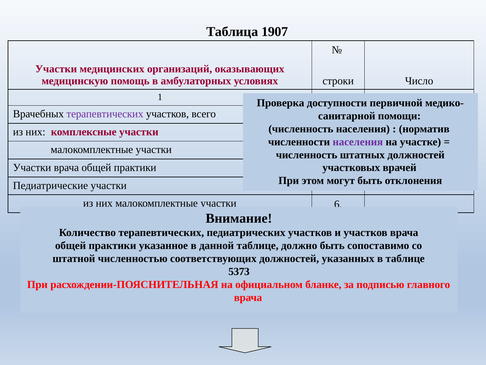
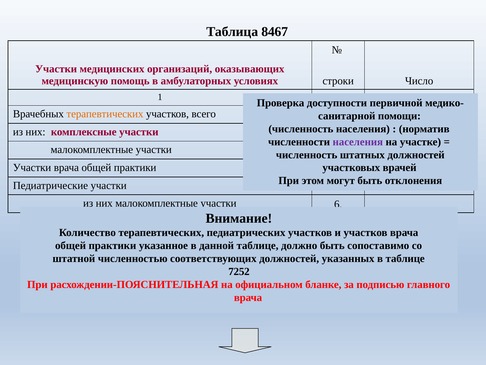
1907: 1907 -> 8467 (275, 32)
терапевтических colour: purple -> orange (105, 114)
5373: 5373 -> 7252 (239, 271)
